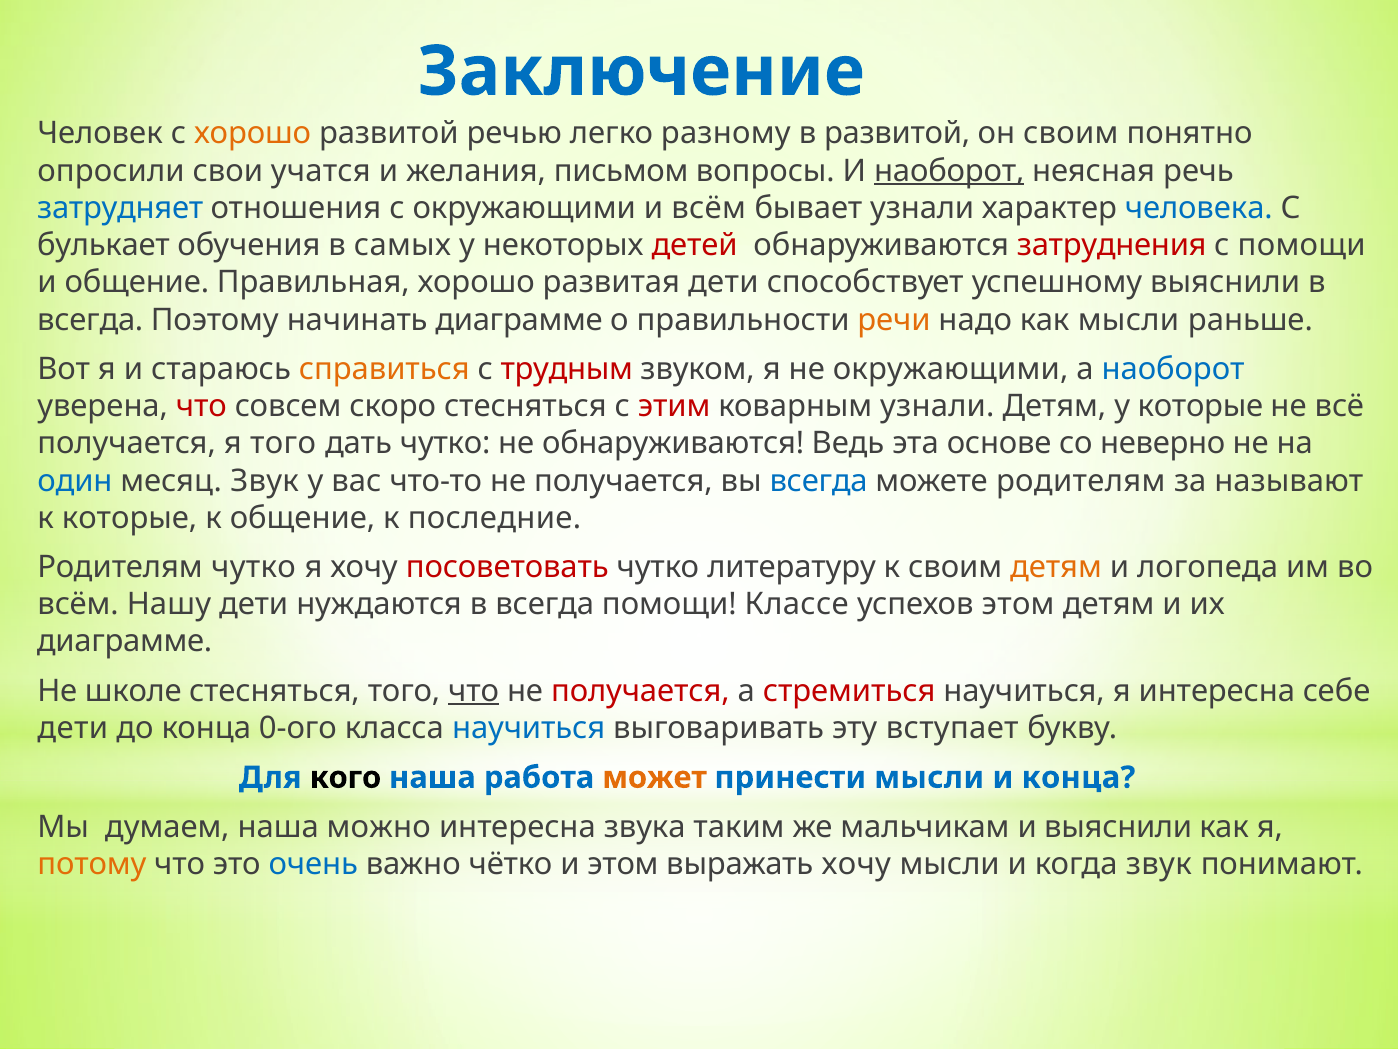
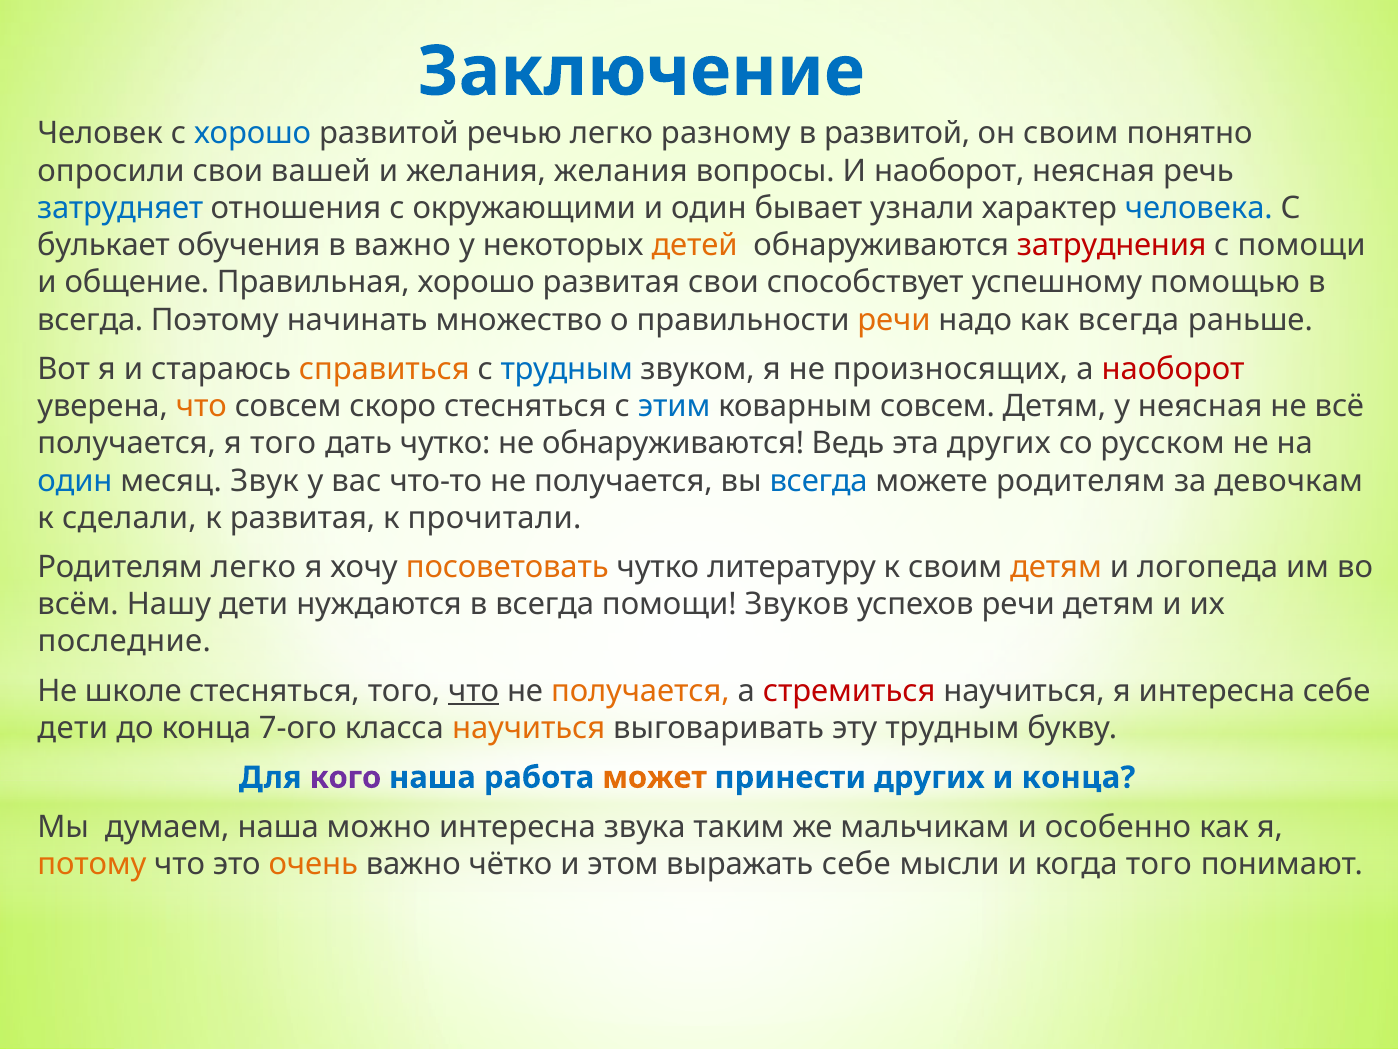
хорошо colour: orange -> blue (253, 134)
учатся: учатся -> вашей (321, 171)
желания письмом: письмом -> желания (621, 171)
наоборот underline: present -> none (949, 171)
и всём: всём -> один (709, 208)
в самых: самых -> важно (402, 245)
детей colour: red -> orange (695, 245)
развитая дети: дети -> свои (723, 282)
успешному выяснили: выяснили -> помощью (1225, 282)
начинать диаграмме: диаграмме -> множество (519, 320)
как мысли: мысли -> всегда (1129, 320)
трудным colour: red -> blue (567, 369)
не окружающими: окружающими -> произносящих (951, 369)
наоборот colour: blue -> red (1173, 369)
что colour: red -> orange (201, 406)
этим colour: red -> blue (674, 406)
коварным узнали: узнали -> совсем (938, 406)
у которые: которые -> неясная (1200, 406)
эта основе: основе -> других (999, 443)
неверно: неверно -> русском (1163, 443)
называют: называют -> девочкам (1289, 481)
к которые: которые -> сделали (129, 518)
к общение: общение -> развитая (303, 518)
последние: последние -> прочитали (495, 518)
Родителям чутко: чутко -> легко (254, 567)
посоветовать colour: red -> orange (507, 567)
Классе: Классе -> Звуков (797, 604)
успехов этом: этом -> речи (1018, 604)
диаграмме: диаграмме -> последние (124, 641)
получается colour: red -> orange (640, 691)
0-ого: 0-ого -> 7-ого (298, 728)
научиться colour: blue -> orange (529, 728)
эту вступает: вступает -> трудным (952, 728)
кого colour: black -> purple (345, 777)
принести мысли: мысли -> других (929, 777)
и выяснили: выяснили -> особенно (1118, 826)
очень colour: blue -> orange (313, 864)
выражать хочу: хочу -> себе (856, 864)
когда звук: звук -> того (1159, 864)
